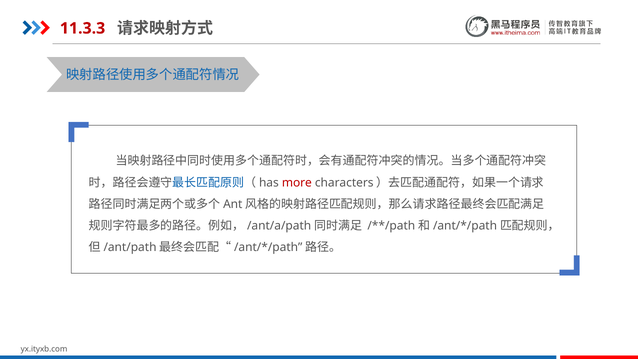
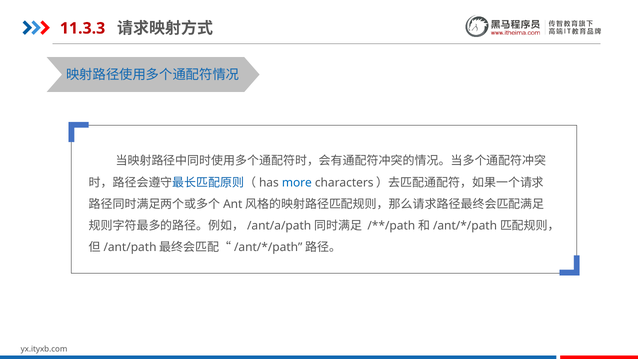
more colour: red -> blue (297, 183)
